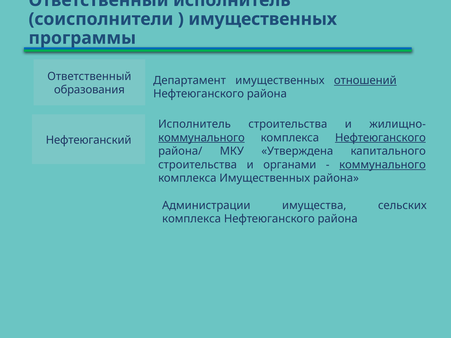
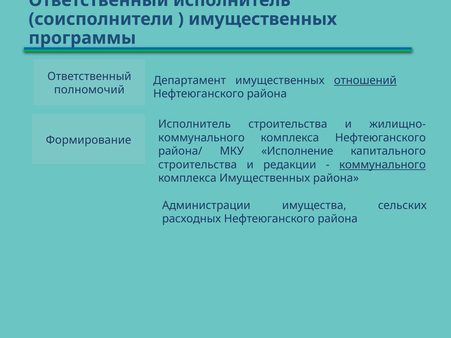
образования: образования -> полномочий (89, 90)
коммунального underline: present -> none (201, 138)
Нефтеюганского underline: present -> none (380, 138)
Нефтеюганский: Нефтеюганский -> Формирование (89, 140)
Утверждена: Утверждена -> Исполнение (297, 151)
органами: органами -> редакции (290, 165)
комплекса: комплекса -> расходных (192, 219)
